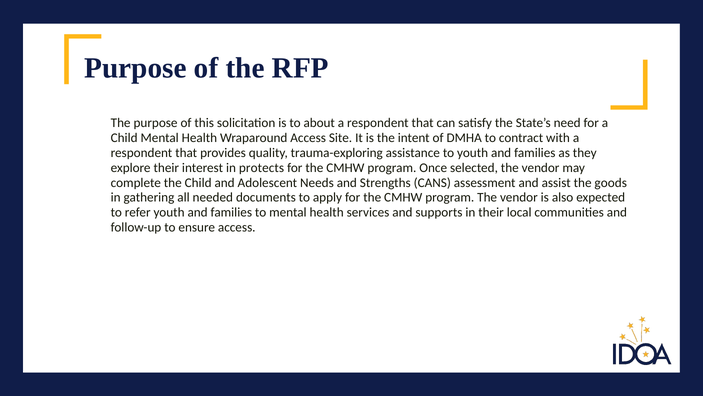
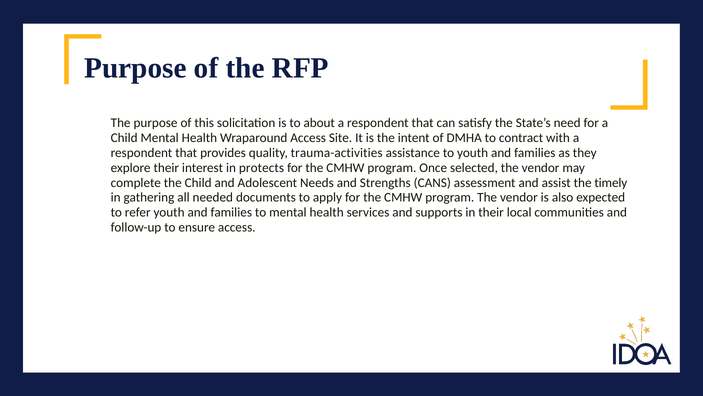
trauma-exploring: trauma-exploring -> trauma-activities (337, 153)
goods: goods -> timely (611, 182)
